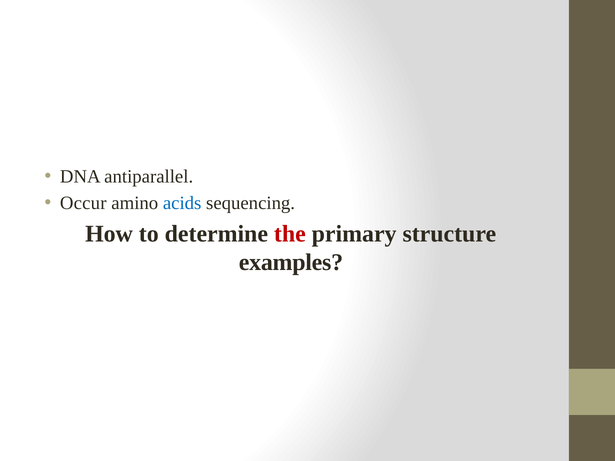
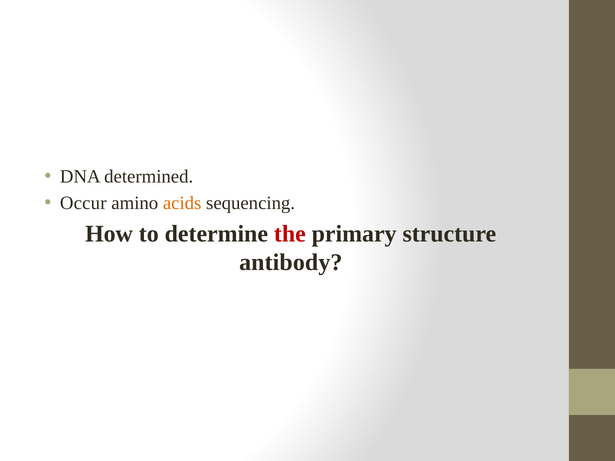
antiparallel: antiparallel -> determined (149, 177)
acids colour: blue -> orange (182, 203)
examples: examples -> antibody (291, 263)
